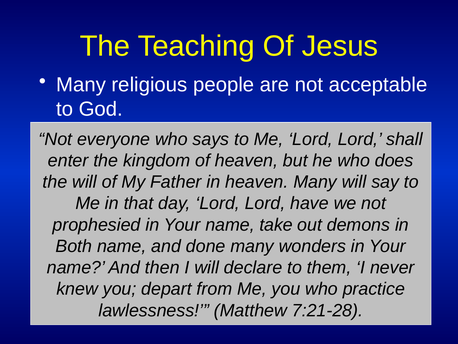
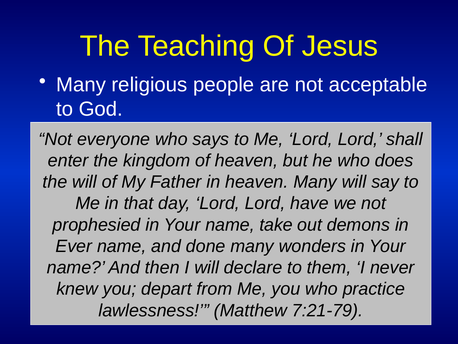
Both: Both -> Ever (74, 246)
7:21-28: 7:21-28 -> 7:21-79 (327, 310)
